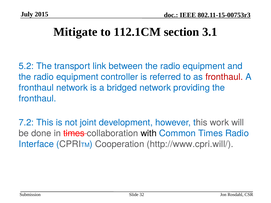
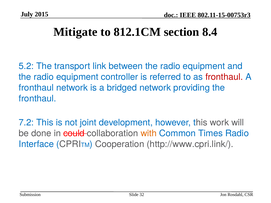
112.1CM: 112.1CM -> 812.1CM (137, 32)
3.1: 3.1 -> 8.4 (210, 32)
in times: times -> could (74, 133)
with colour: black -> orange (149, 133)
http://www.cpri.will/: http://www.cpri.will/ -> http://www.cpri.link/ (190, 144)
